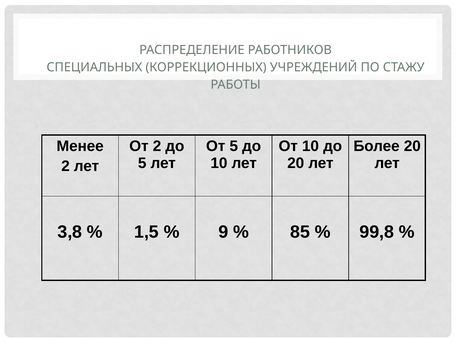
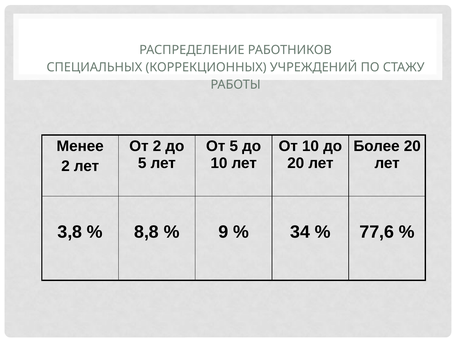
1,5: 1,5 -> 8,8 (147, 232)
85: 85 -> 34 (300, 232)
99,8: 99,8 -> 77,6 (377, 232)
